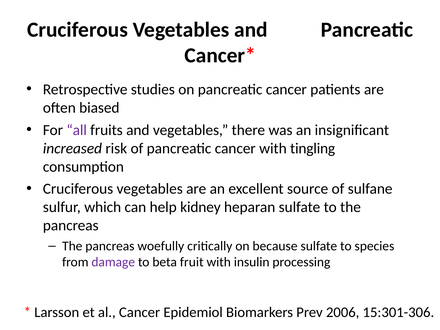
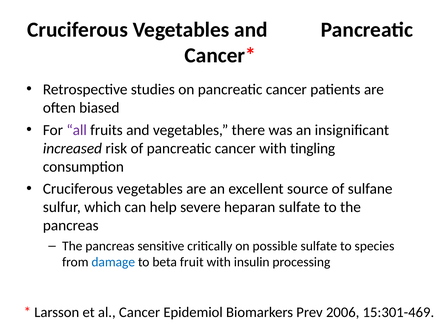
kidney: kidney -> severe (200, 207)
woefully: woefully -> sensitive (161, 246)
because: because -> possible (275, 246)
damage colour: purple -> blue (113, 262)
15:301-306: 15:301-306 -> 15:301-469 (398, 312)
